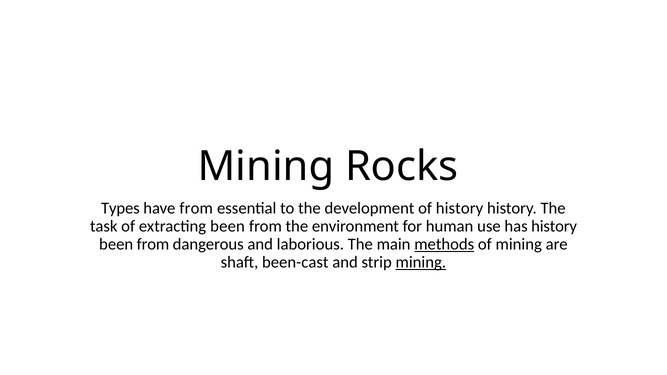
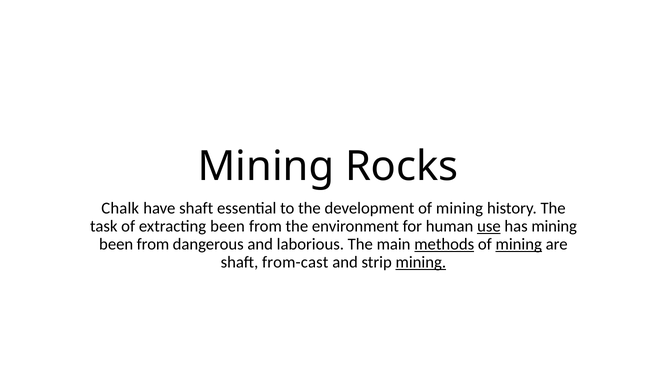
Types: Types -> Chalk (120, 208)
have from: from -> shaft (196, 208)
development of history: history -> mining (459, 208)
use underline: none -> present (489, 226)
has history: history -> mining (554, 226)
mining underline: none -> present (519, 244)
been-cast: been-cast -> from-cast (295, 262)
